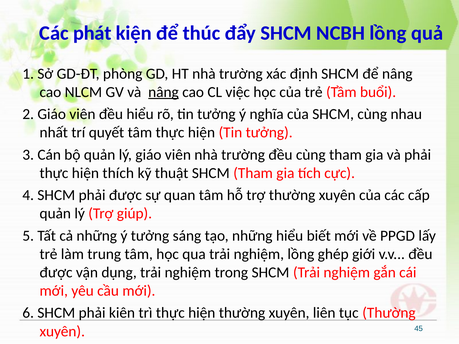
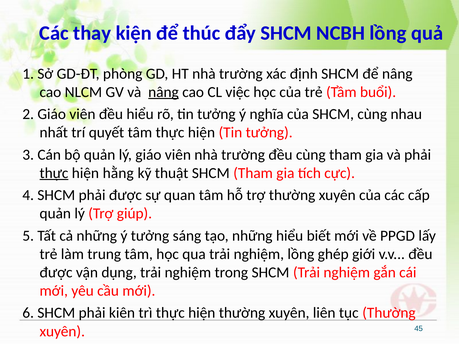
phát: phát -> thay (92, 33)
thực underline: none -> present (54, 173)
thích: thích -> hằng (118, 173)
